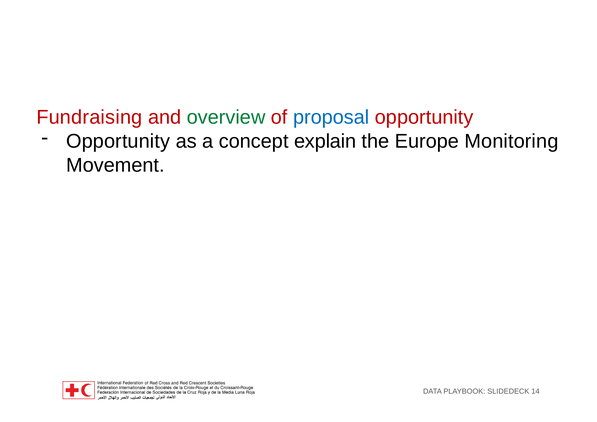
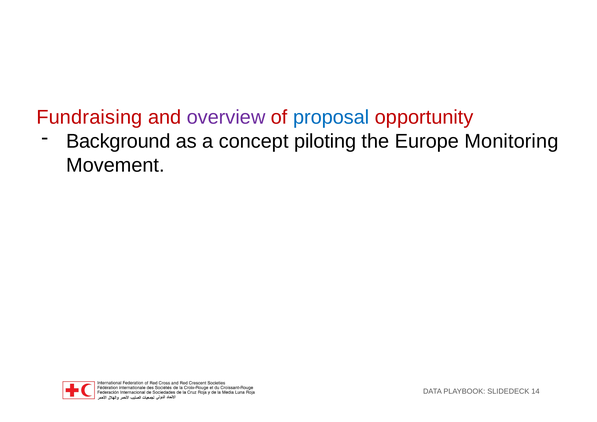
overview colour: green -> purple (226, 118)
Opportunity: Opportunity -> Background (118, 141)
explain: explain -> piloting (325, 141)
